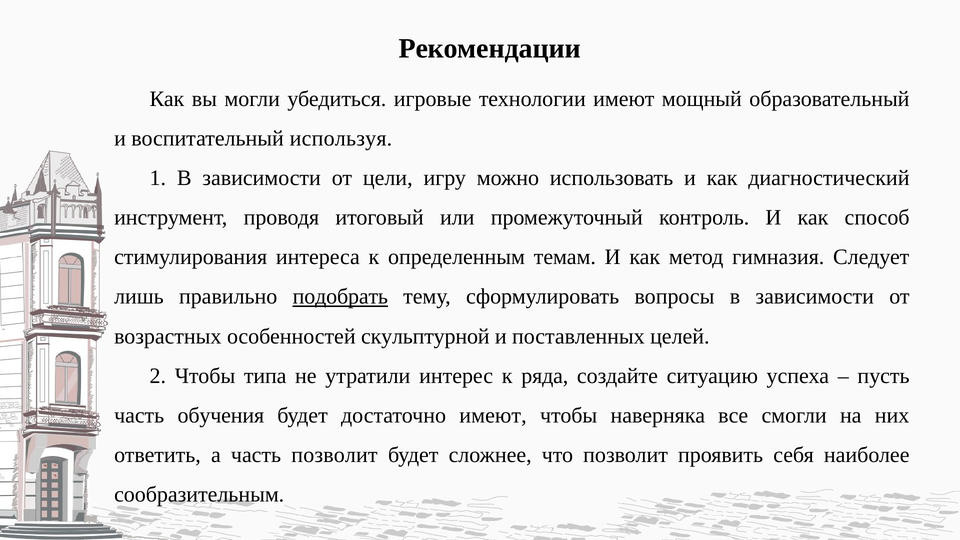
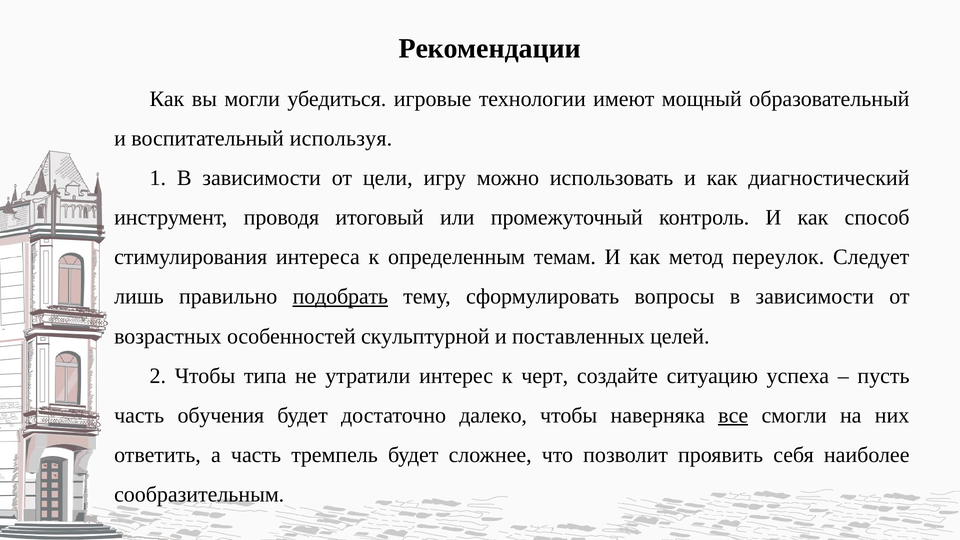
гимназия: гимназия -> переулок (778, 257)
ряда: ряда -> черт (545, 376)
достаточно имеют: имеют -> далеко (493, 415)
все underline: none -> present (733, 415)
часть позволит: позволит -> тремпель (335, 455)
